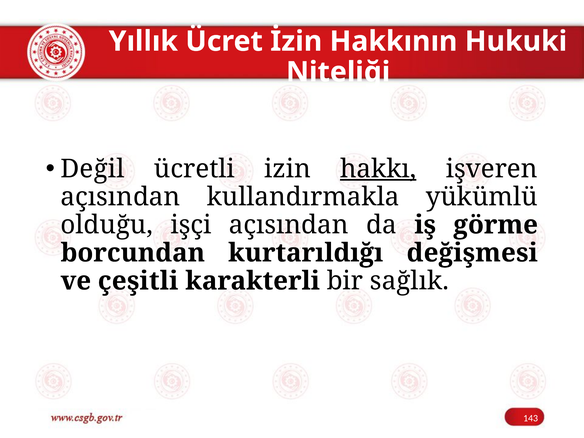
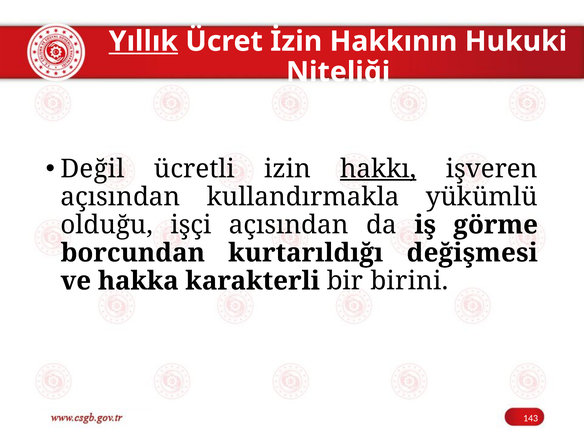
Yıllık underline: none -> present (143, 41)
çeşitli: çeşitli -> hakka (138, 281)
sağlık: sağlık -> birini (409, 281)
